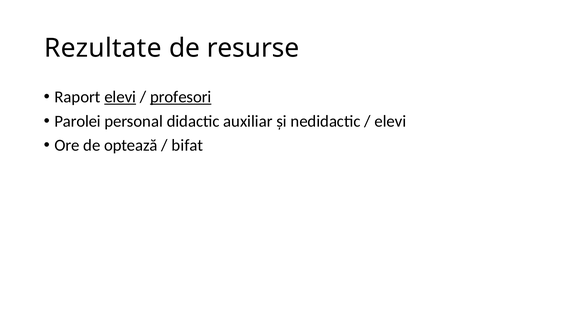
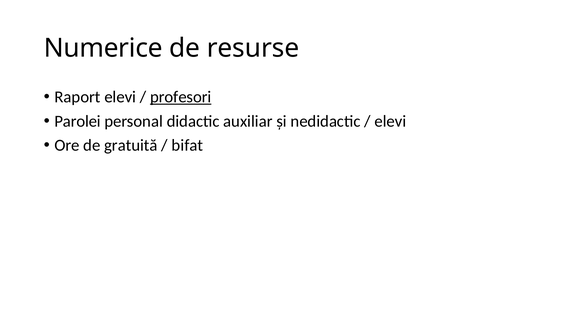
Rezultate: Rezultate -> Numerice (103, 48)
elevi underline: present -> none (120, 97)
optează: optează -> gratuită (131, 145)
